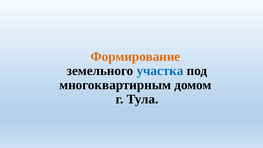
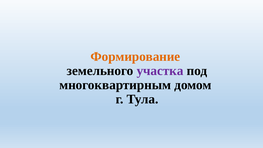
участка colour: blue -> purple (160, 71)
